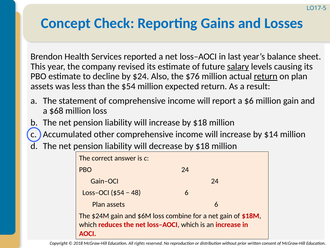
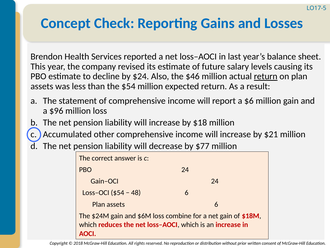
salary underline: present -> none (238, 66)
$76: $76 -> $46 (193, 76)
$68: $68 -> $96 (56, 111)
$14: $14 -> $21 (271, 134)
decrease by $18: $18 -> $77 (202, 146)
